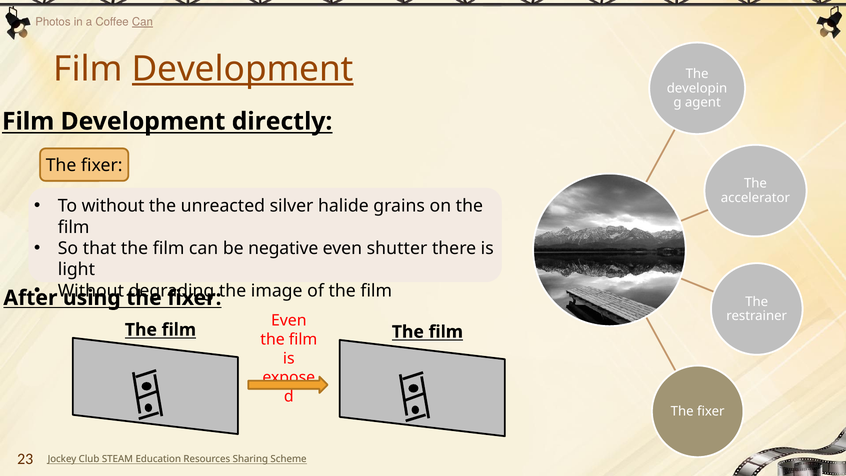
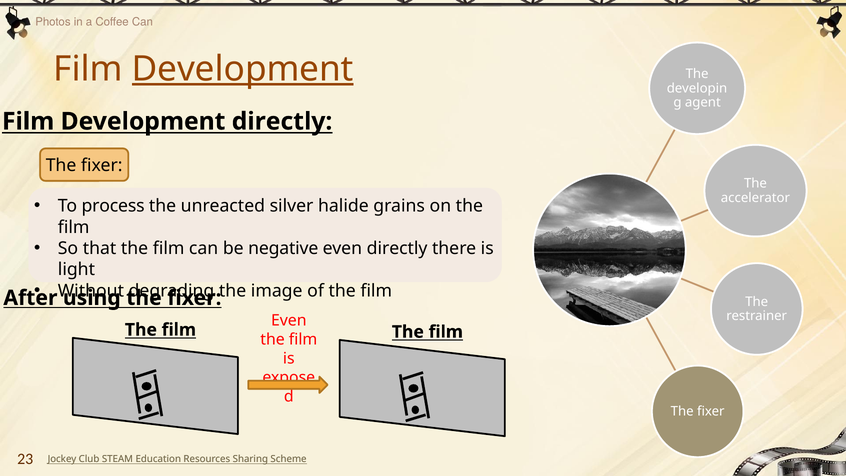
Can underline: present -> none (142, 22)
To without: without -> process (113, 206)
even shutter: shutter -> directly (397, 248)
